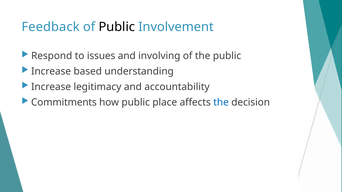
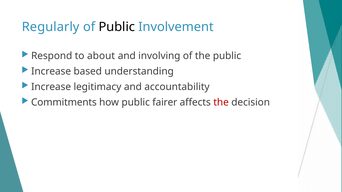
Feedback: Feedback -> Regularly (51, 27)
issues: issues -> about (101, 56)
place: place -> fairer (165, 103)
the colour: blue -> red (221, 103)
